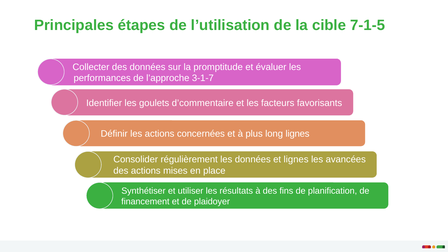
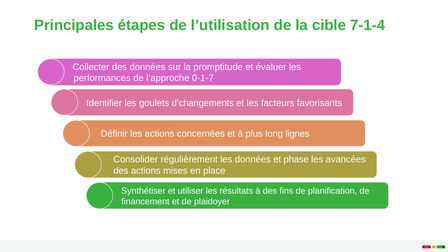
7-1-5: 7-1-5 -> 7-1-4 (368, 25)
3-1-7: 3-1-7 -> 0-1-7 (203, 78)
d’commentaire: d’commentaire -> d’changements (203, 103)
et lignes: lignes -> phase (296, 160)
